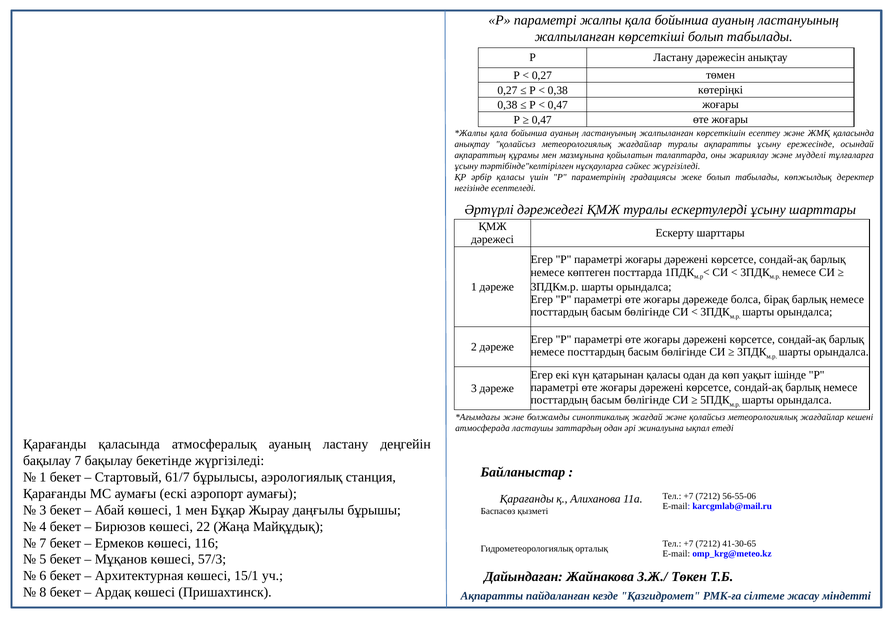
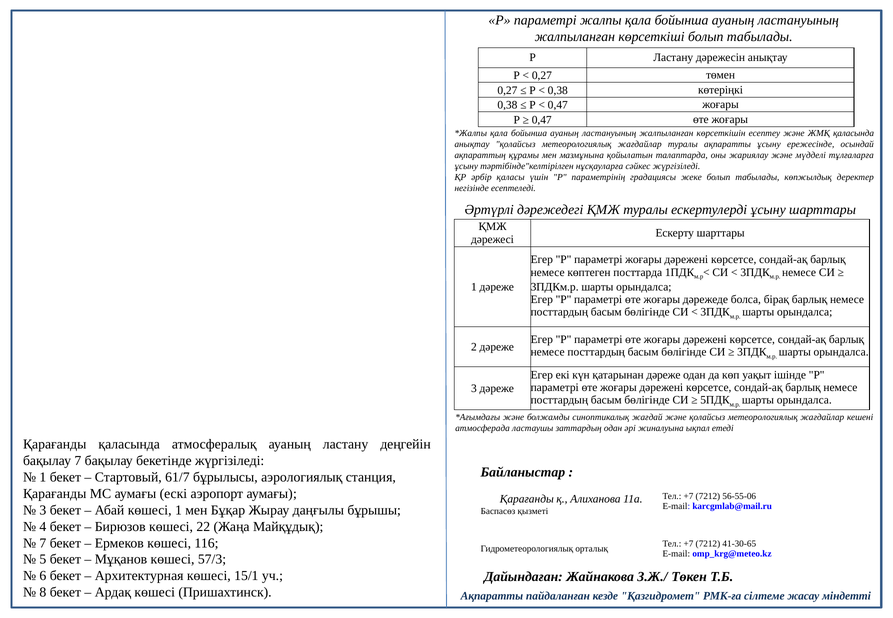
қатарынан қаласы: қаласы -> дәреже (663, 375)
